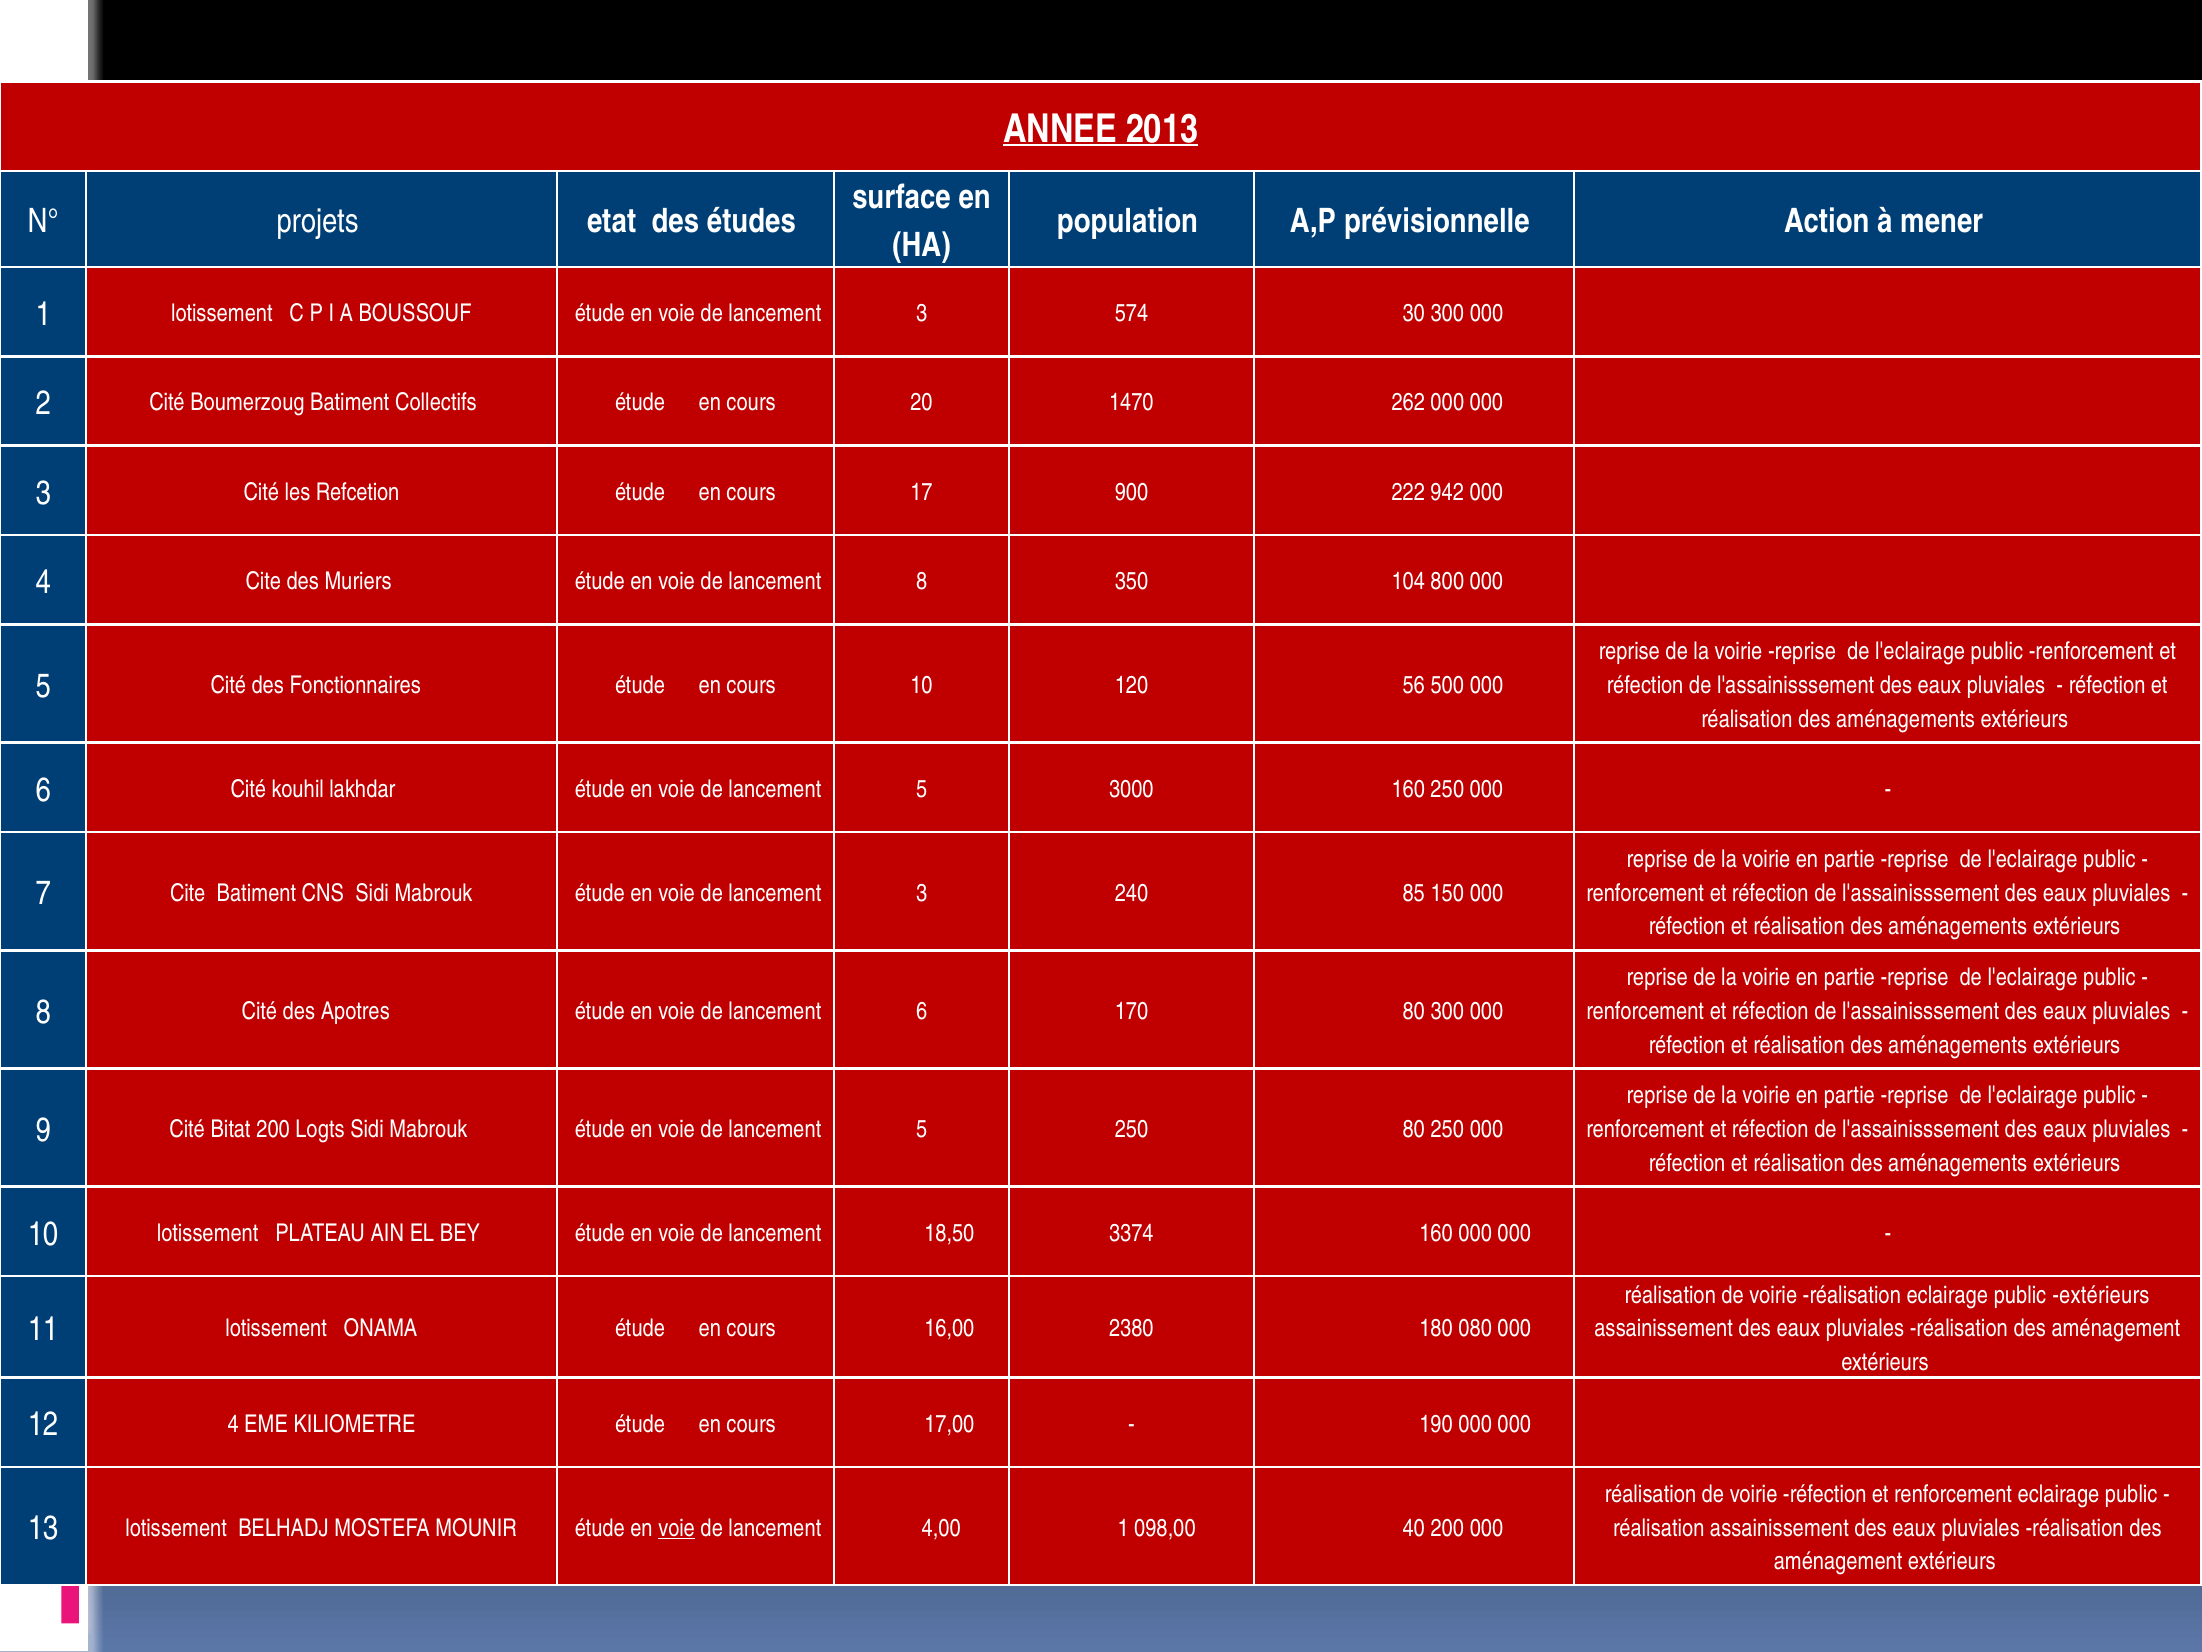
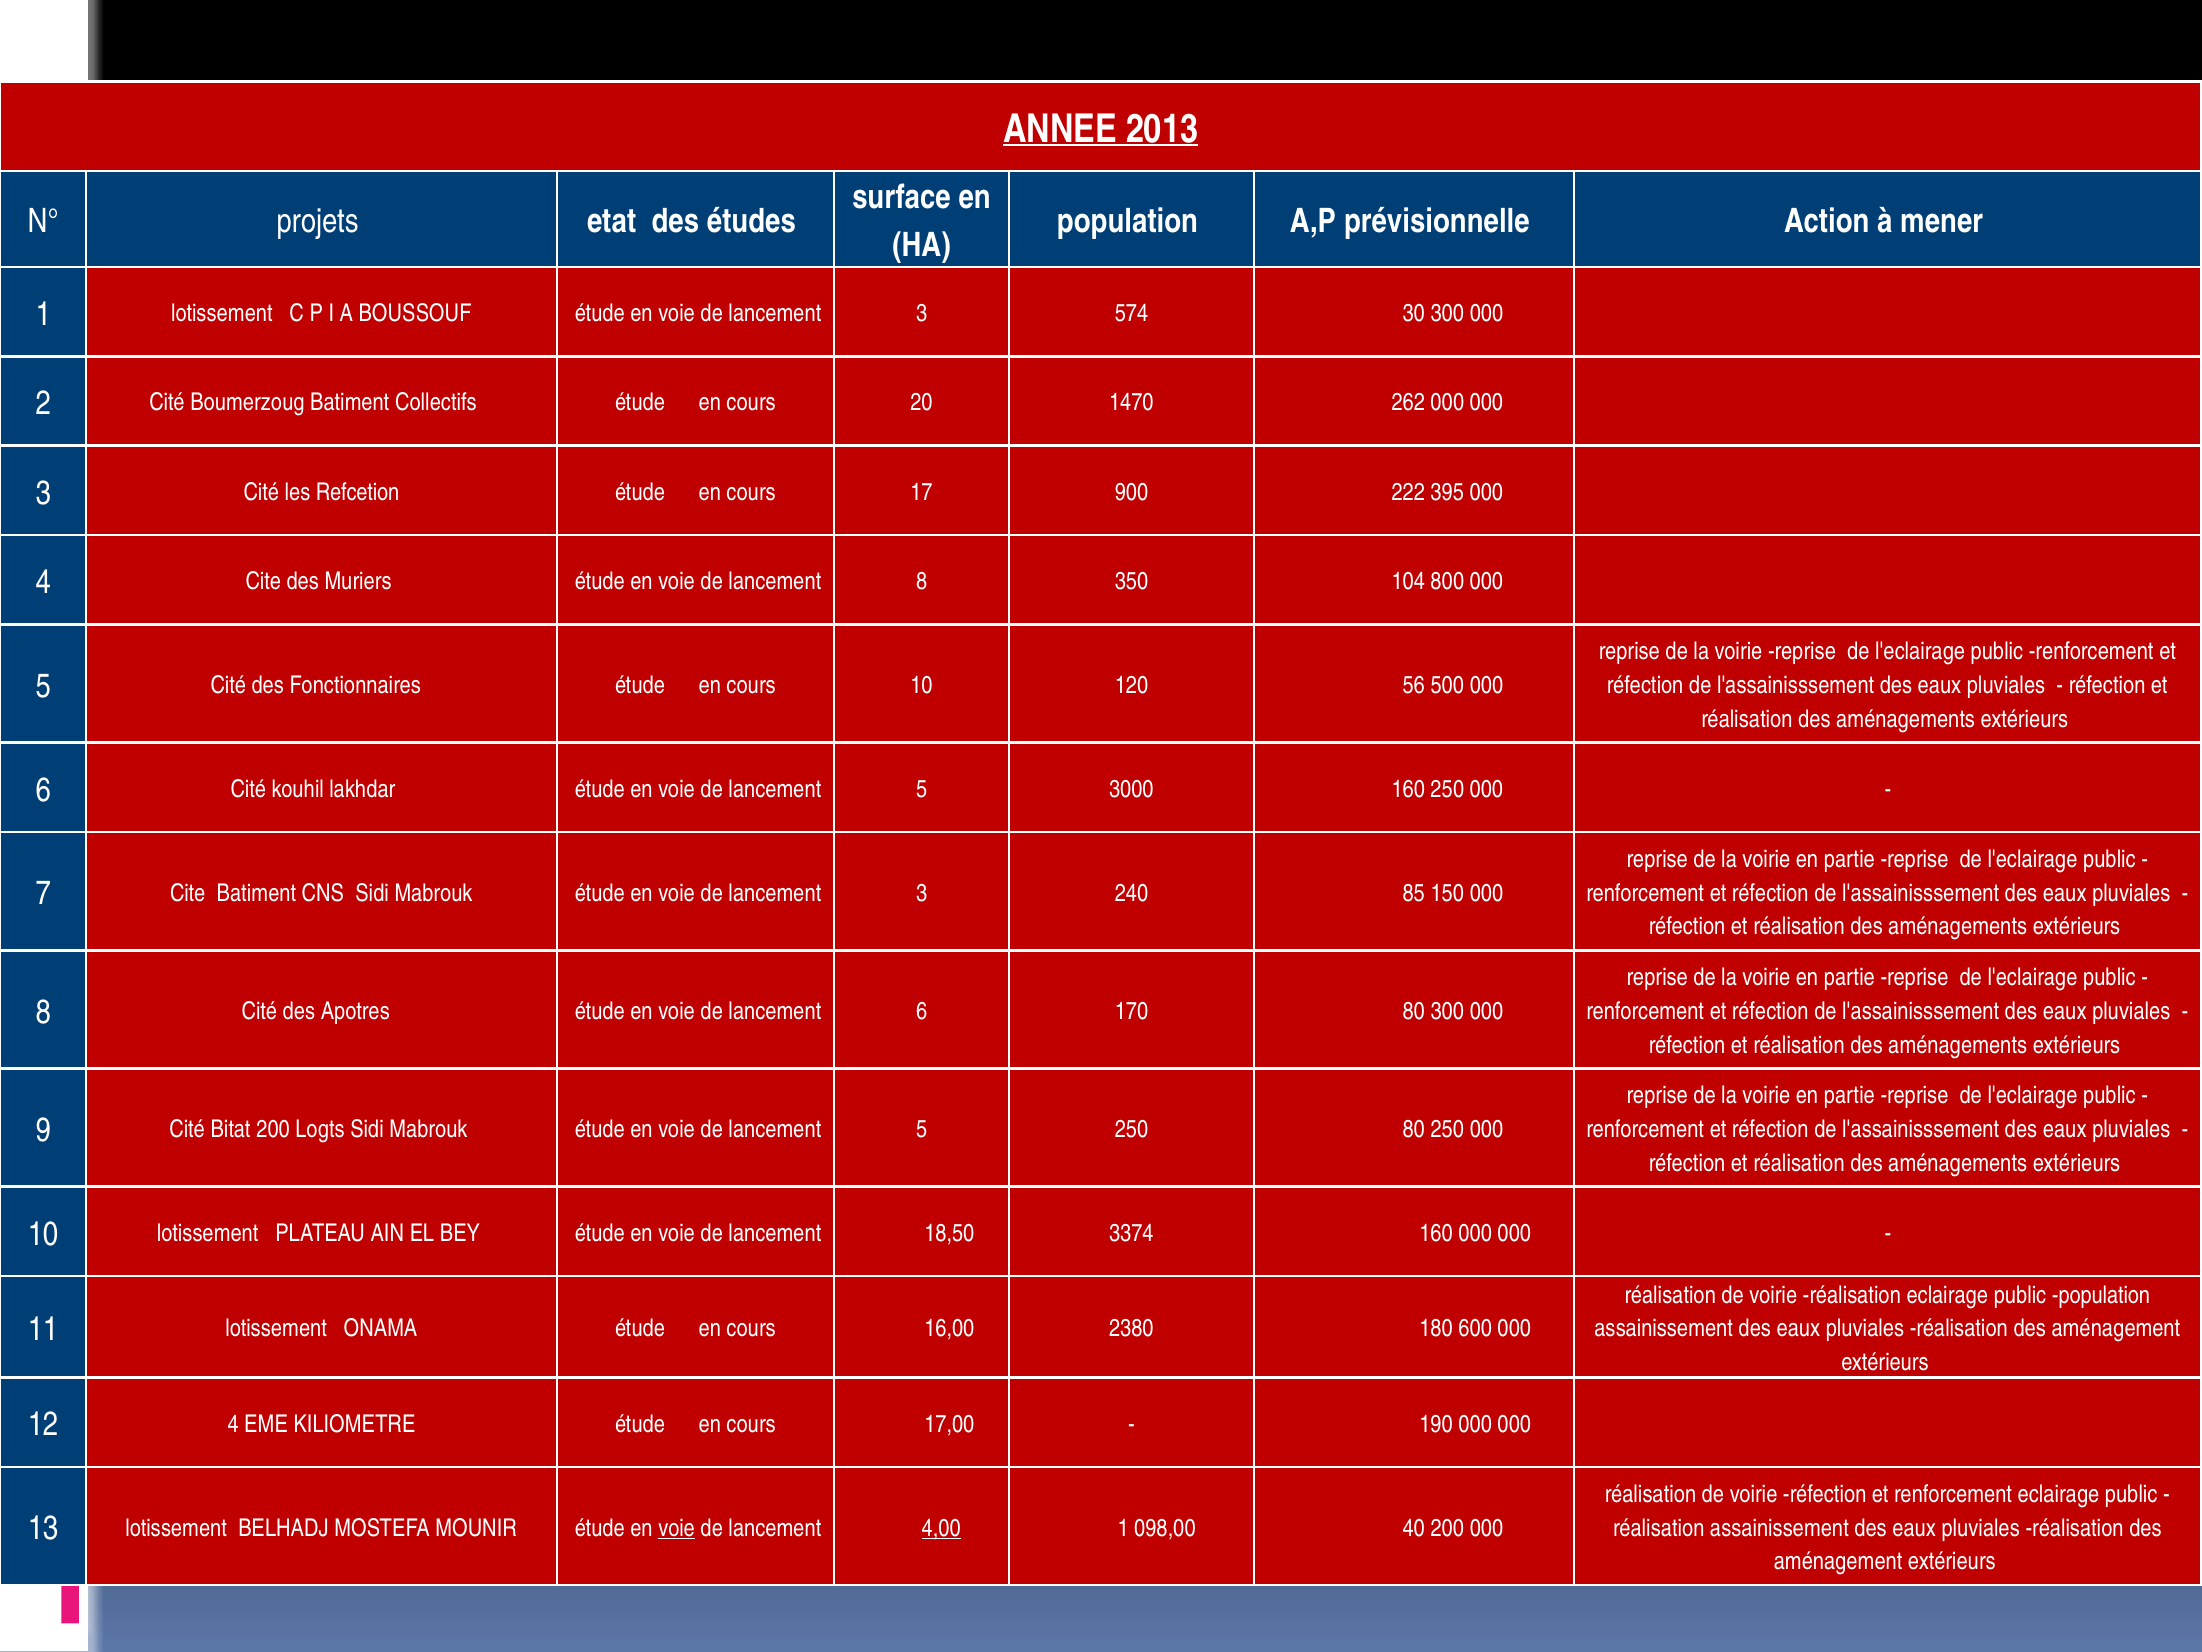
942: 942 -> 395 (1447, 492)
public extérieurs: extérieurs -> population (2101, 1295)
080: 080 -> 600 (1475, 1328)
4,00 underline: none -> present (941, 1528)
